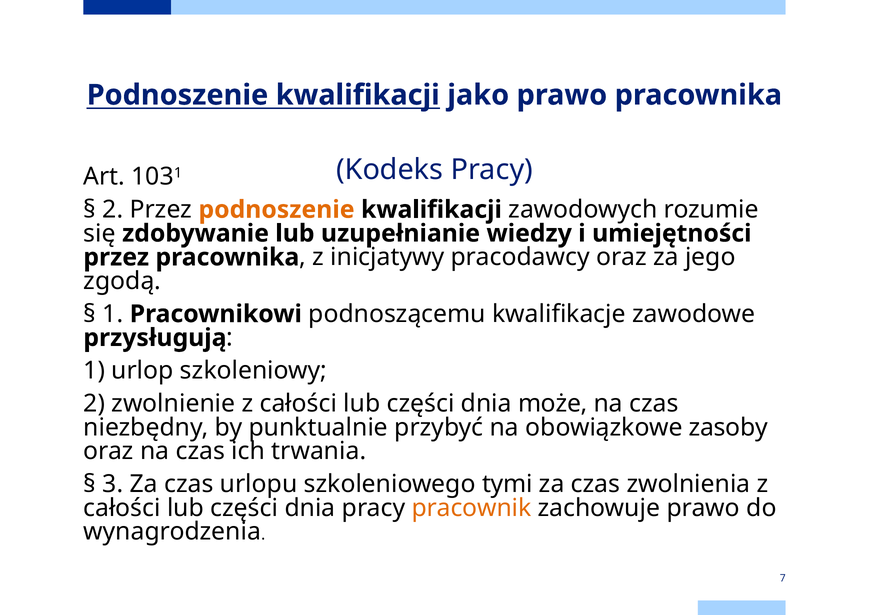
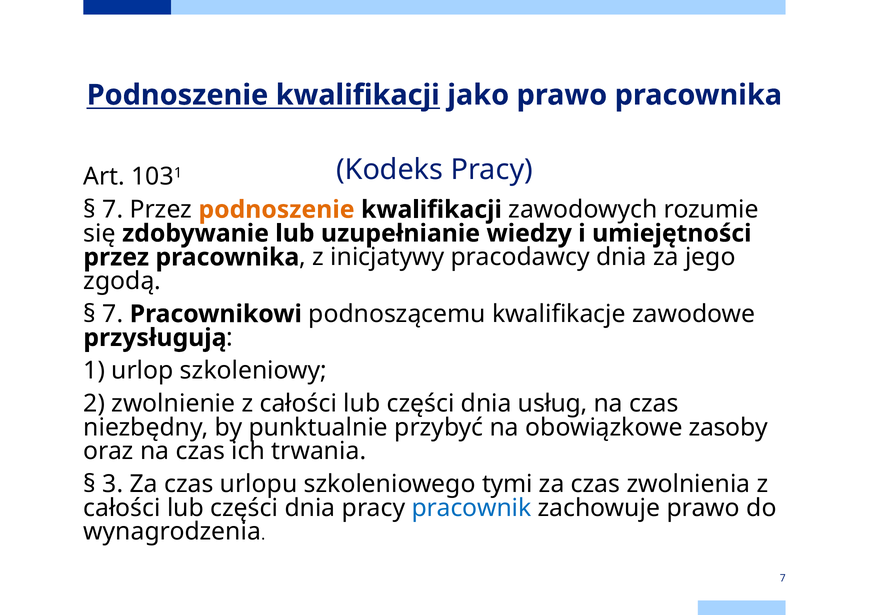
2: 2 -> 7 (113, 209)
pracodawcy oraz: oraz -> dnia (621, 257)
1: 1 -> 7 (113, 314)
może: może -> usług (553, 403)
pracownik colour: orange -> blue (472, 508)
